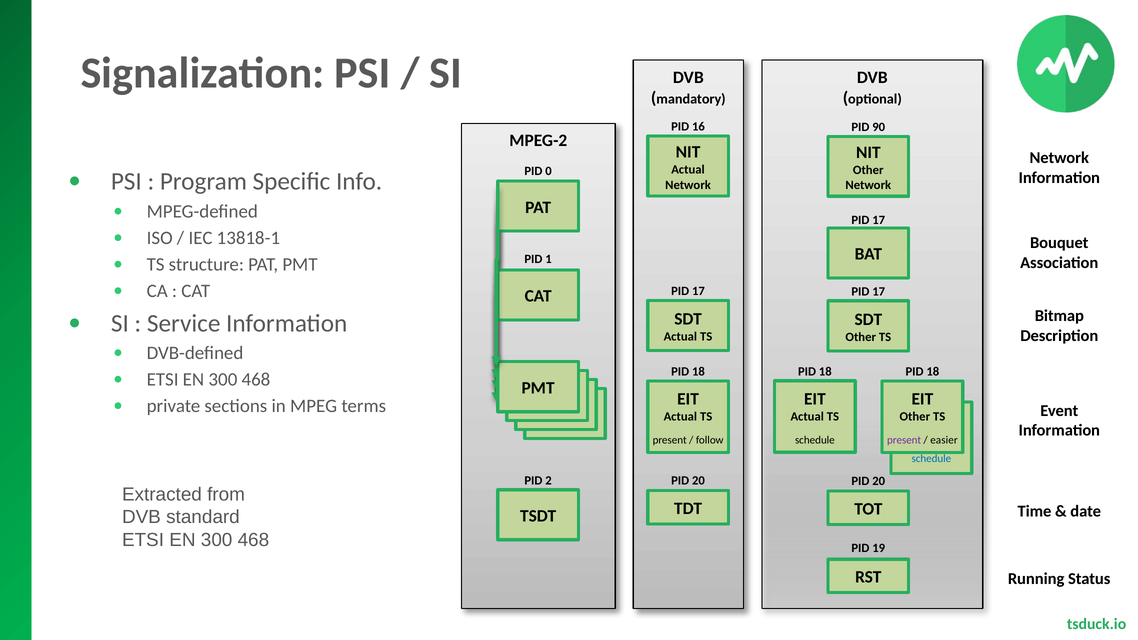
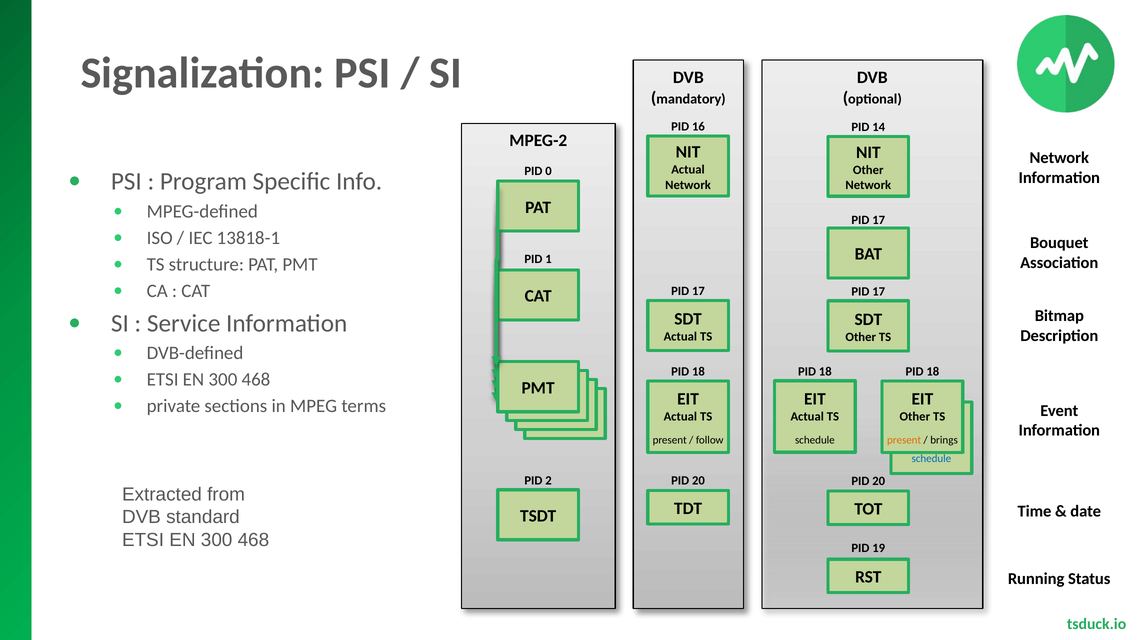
90: 90 -> 14 (879, 127)
present colour: purple -> orange (904, 440)
easier: easier -> brings (944, 440)
